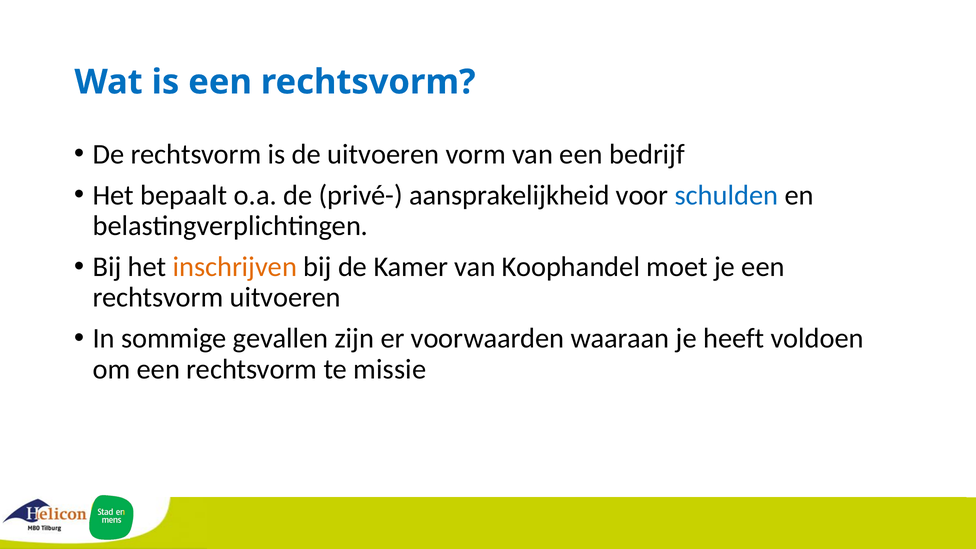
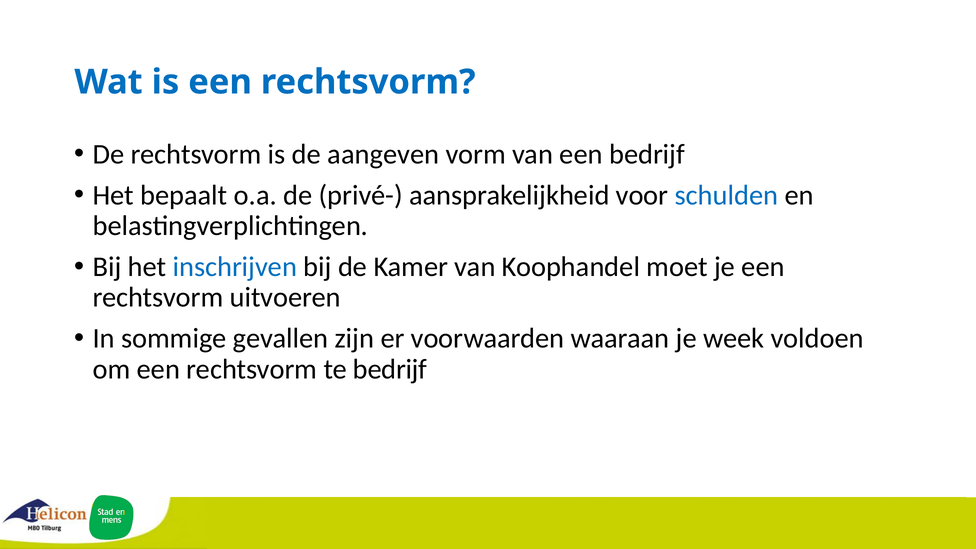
de uitvoeren: uitvoeren -> aangeven (383, 154)
inschrijven colour: orange -> blue (235, 267)
heeft: heeft -> week (734, 338)
te missie: missie -> bedrijf (390, 369)
